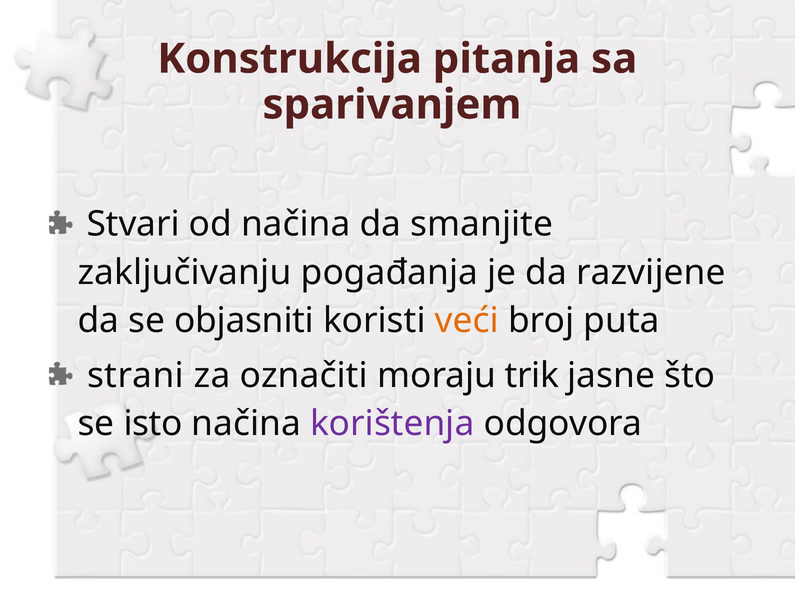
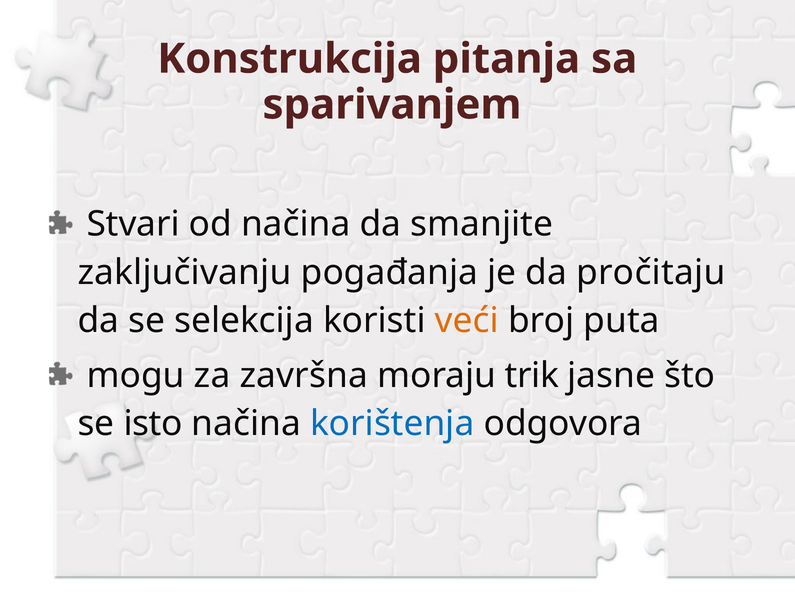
razvijene: razvijene -> pročitaju (651, 273)
objasniti: objasniti -> selekcija (244, 321)
strani: strani -> mogu (136, 376)
označiti: označiti -> završna (304, 376)
korištenja colour: purple -> blue (392, 424)
